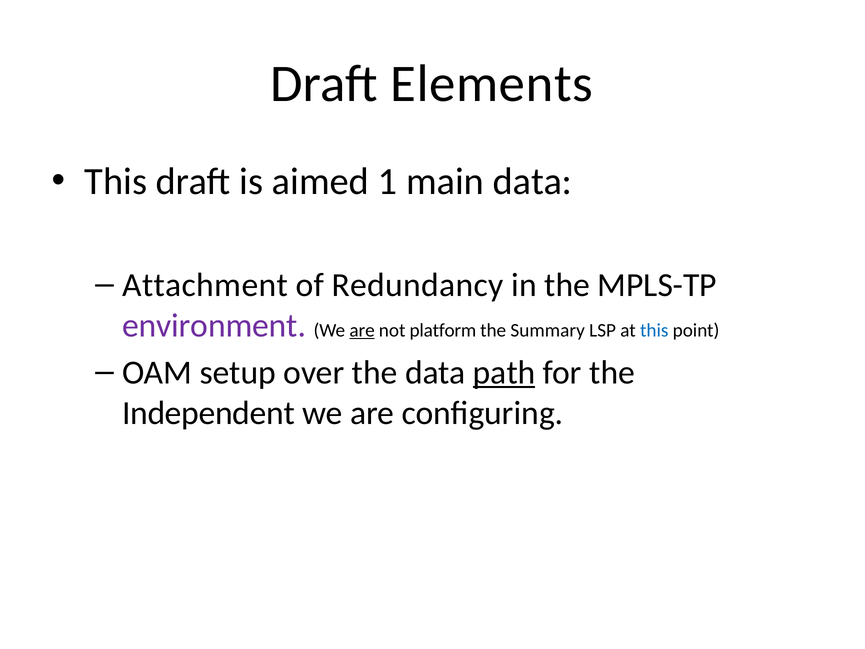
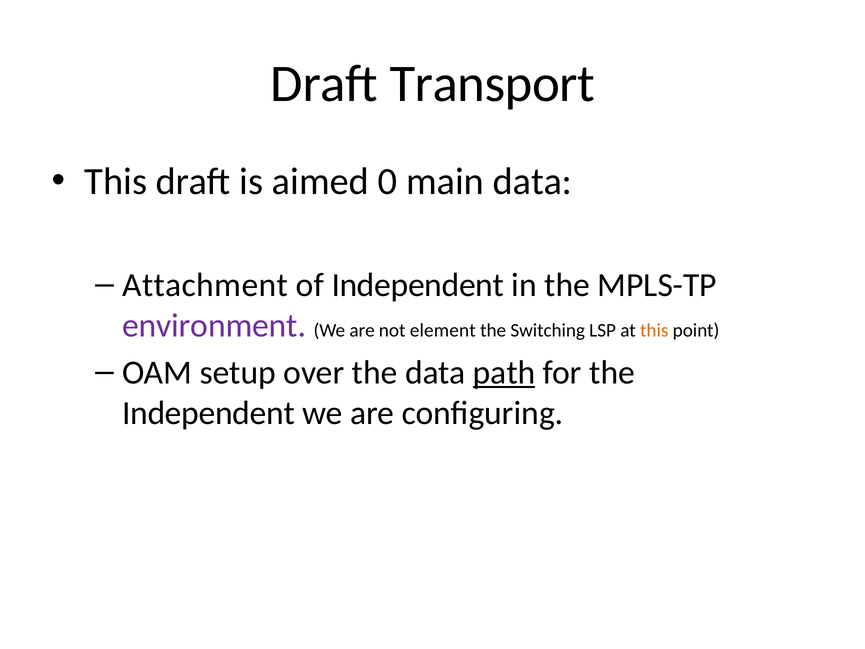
Elements: Elements -> Transport (492, 84)
1: 1 -> 0 (388, 181)
of Redundancy: Redundancy -> Independent (418, 285)
are underline: present -> none (362, 330)
platform: platform -> element (443, 330)
Summary: Summary -> Switching (548, 330)
this colour: blue -> orange (654, 330)
